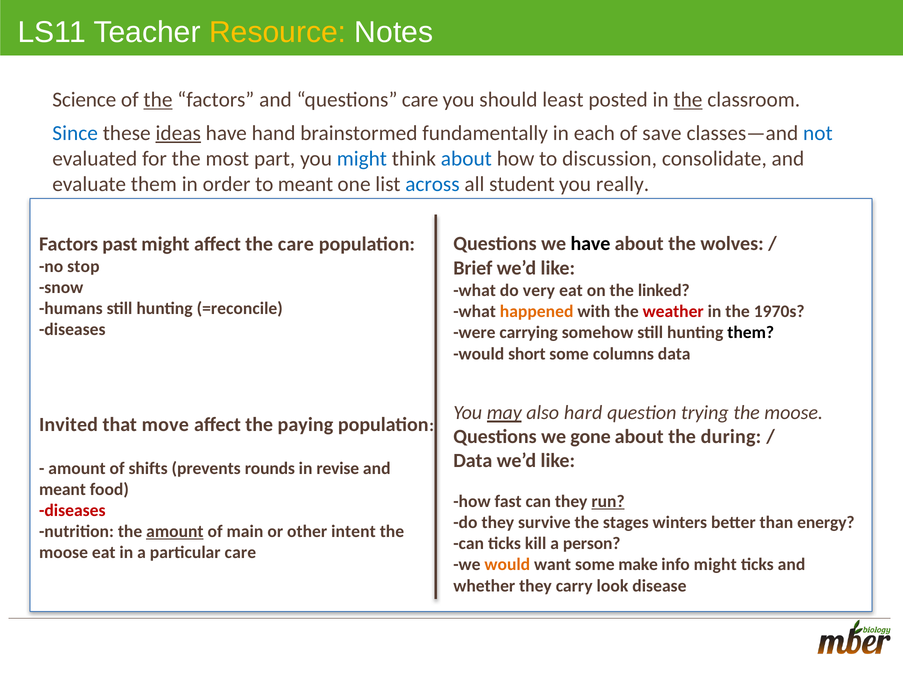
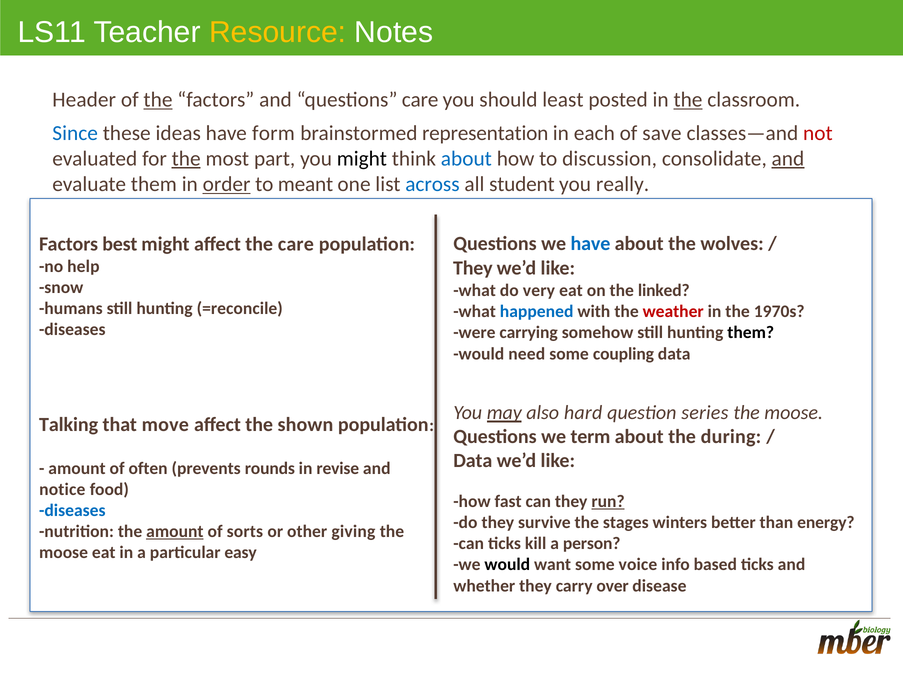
Science: Science -> Header (84, 100)
ideas underline: present -> none (178, 133)
hand: hand -> form (273, 133)
fundamentally: fundamentally -> representation (485, 133)
not colour: blue -> red (818, 133)
the underline: none -> present (186, 158)
might colour: blue -> black (362, 158)
and underline: none -> present (788, 158)
order underline: none -> present (227, 184)
past: past -> best (120, 244)
have colour: black -> blue (590, 244)
stop: stop -> help (83, 266)
Brief: Brief -> They (473, 268)
happened colour: orange -> blue (537, 311)
short: short -> need (527, 353)
columns: columns -> coupling (623, 353)
trying: trying -> series (705, 412)
Invited: Invited -> Talking (69, 424)
paying: paying -> shown (305, 424)
gone: gone -> term (591, 436)
shifts: shifts -> often (148, 468)
meant: meant -> notice (62, 489)
diseases colour: red -> blue (72, 510)
main: main -> sorts (245, 531)
intent: intent -> giving (353, 531)
particular care: care -> easy (241, 552)
would colour: orange -> black (507, 564)
make: make -> voice (638, 564)
info might: might -> based (715, 564)
look: look -> over (613, 585)
